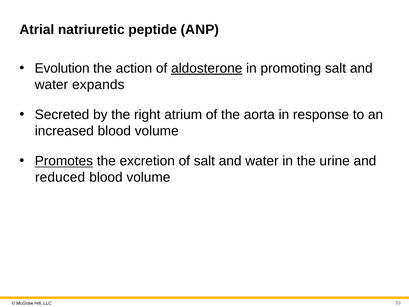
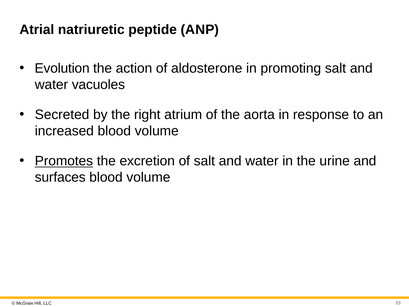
aldosterone underline: present -> none (207, 68)
expands: expands -> vacuoles (98, 85)
reduced: reduced -> surfaces (60, 177)
